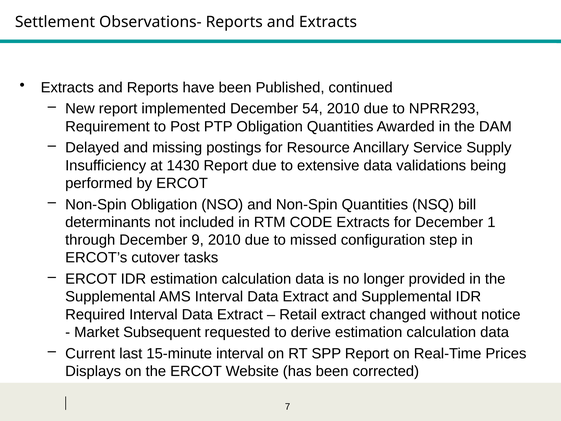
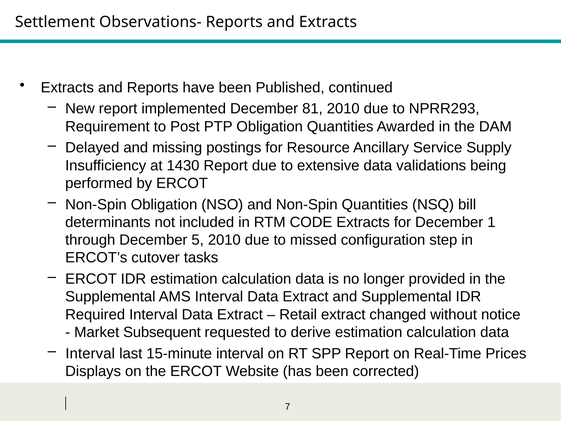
54: 54 -> 81 (312, 109)
9: 9 -> 5 (198, 240)
Current: Current -> Interval (90, 353)
